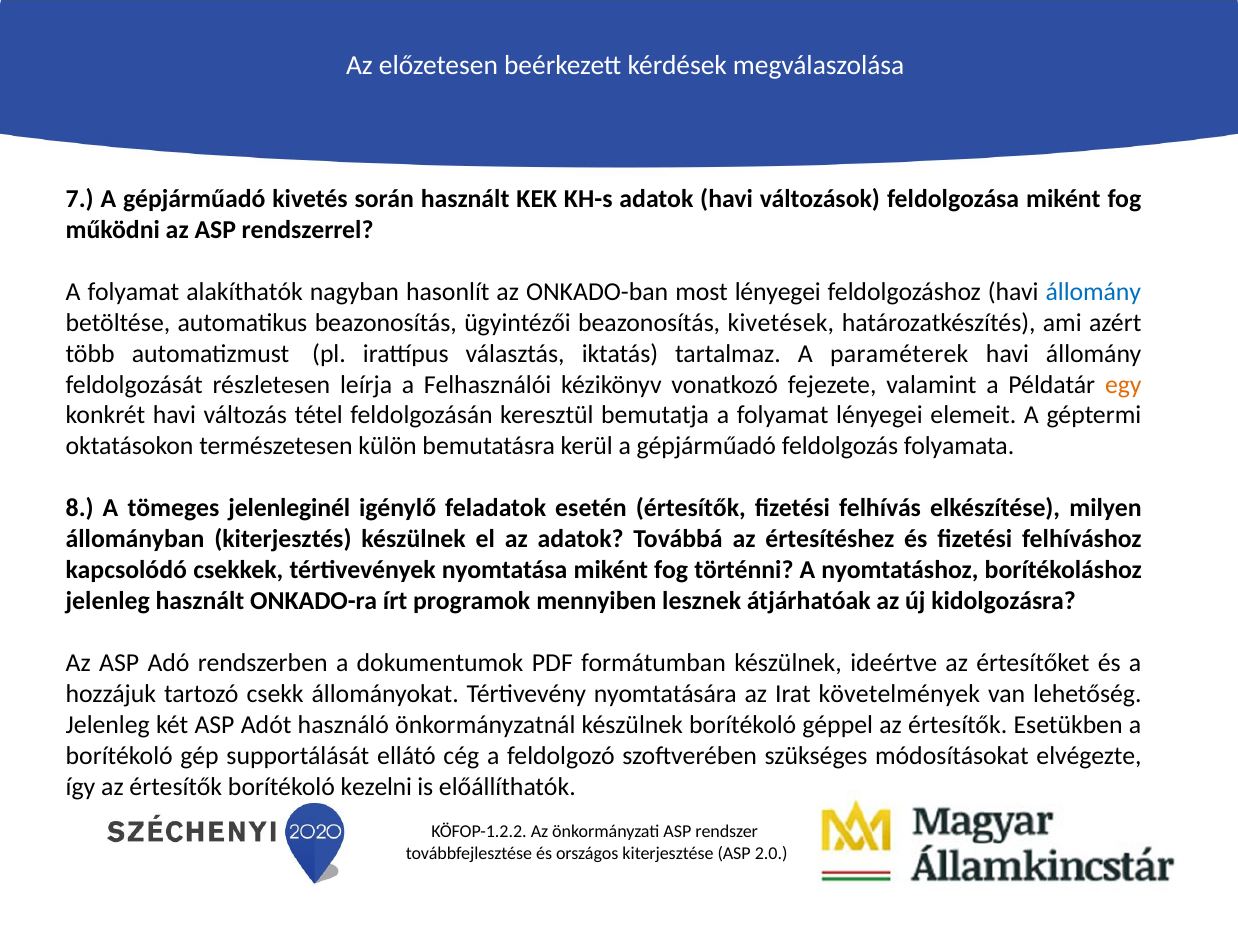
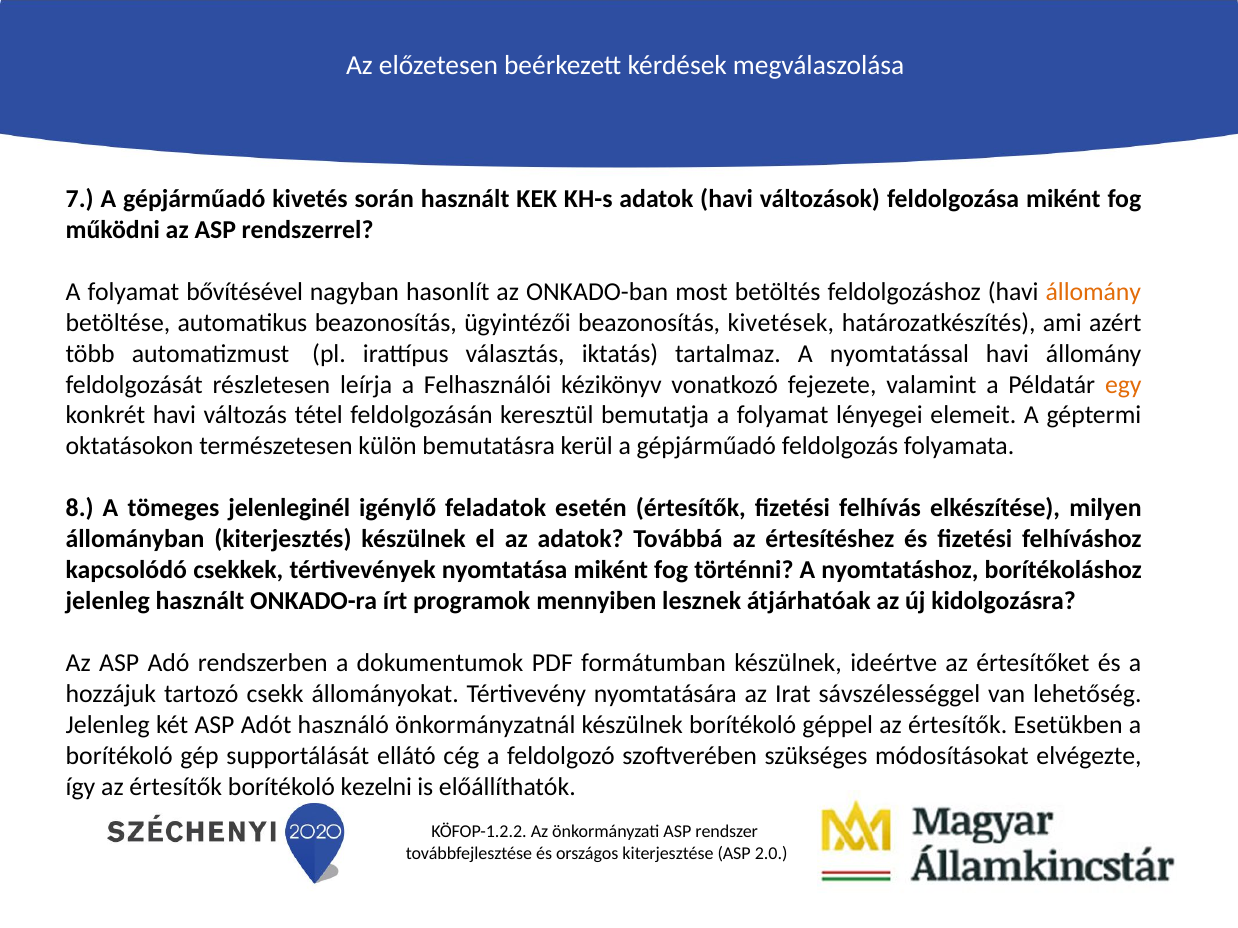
alakíthatók: alakíthatók -> bővítésével (245, 292)
most lényegei: lényegei -> betöltés (778, 292)
állomány colour: blue -> orange (1093, 292)
paraméterek: paraméterek -> nyomtatással (899, 354)
követelmények: követelmények -> sávszélességgel (899, 694)
